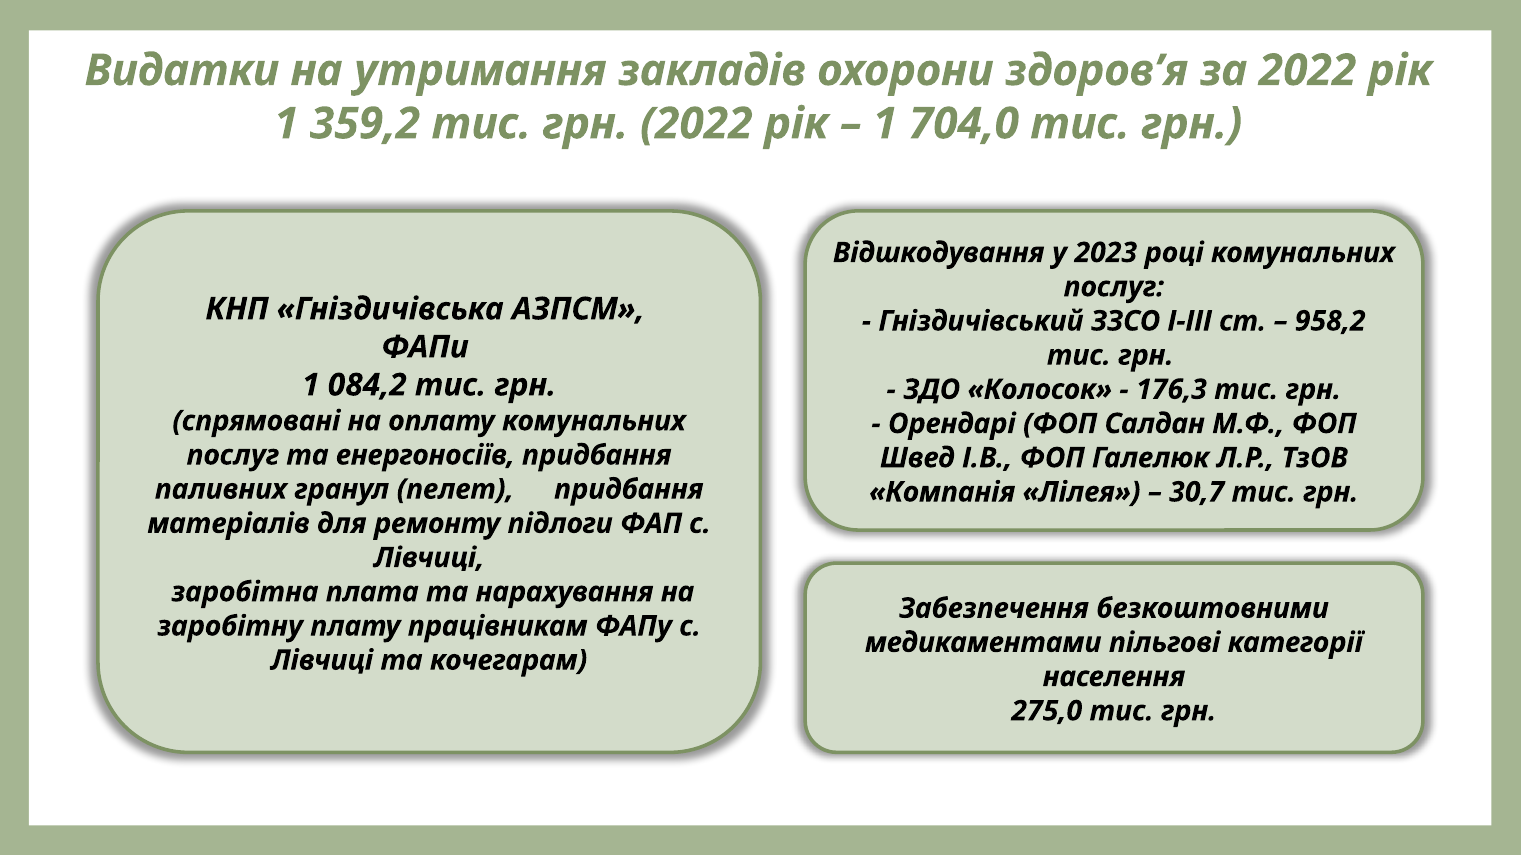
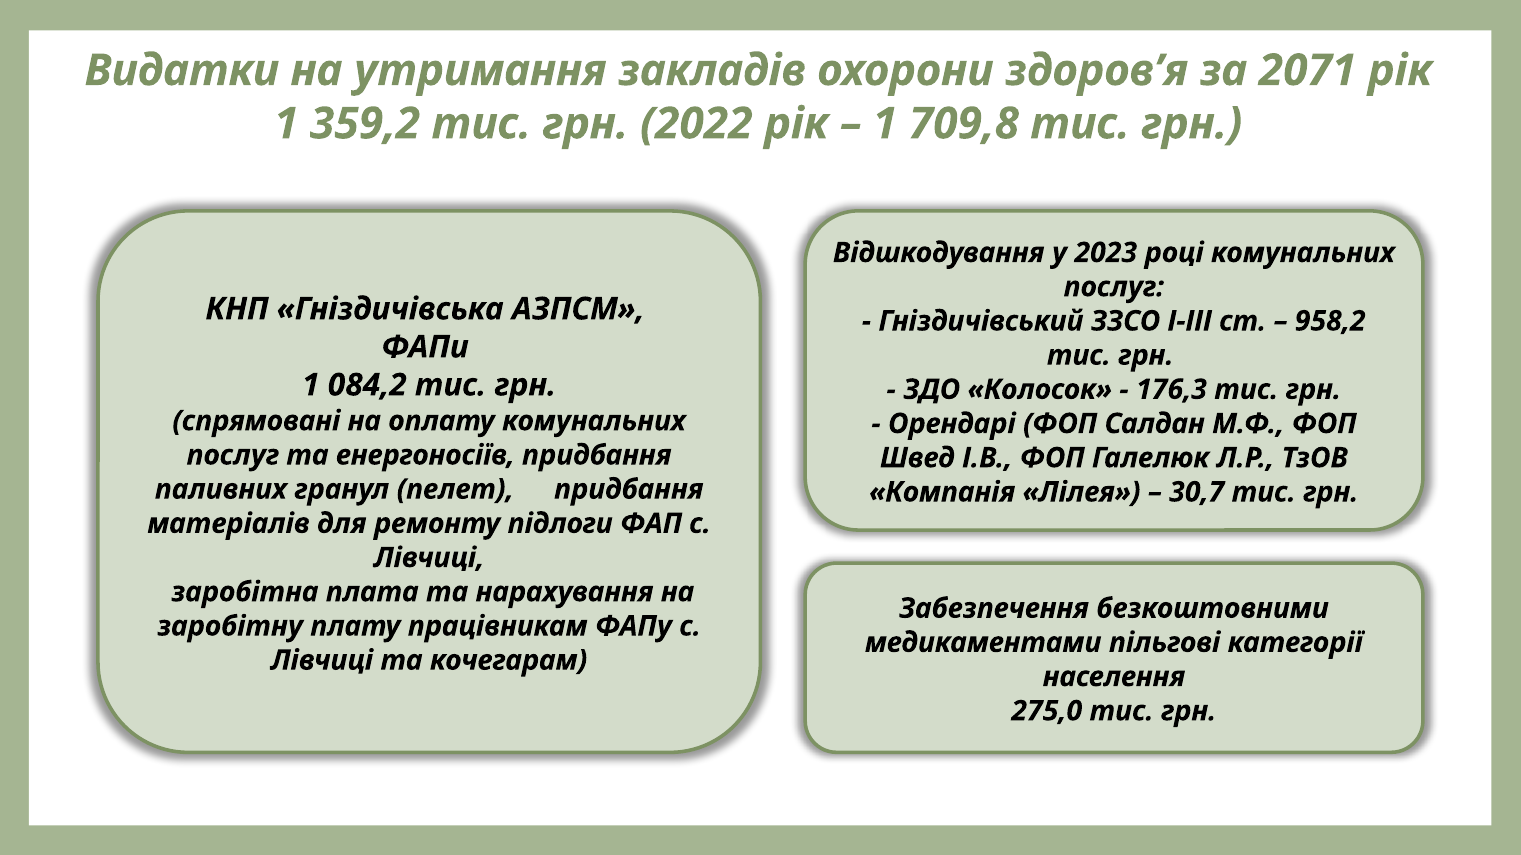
за 2022: 2022 -> 2071 (1308, 71)
704,0: 704,0 -> 709,8 (964, 124)
